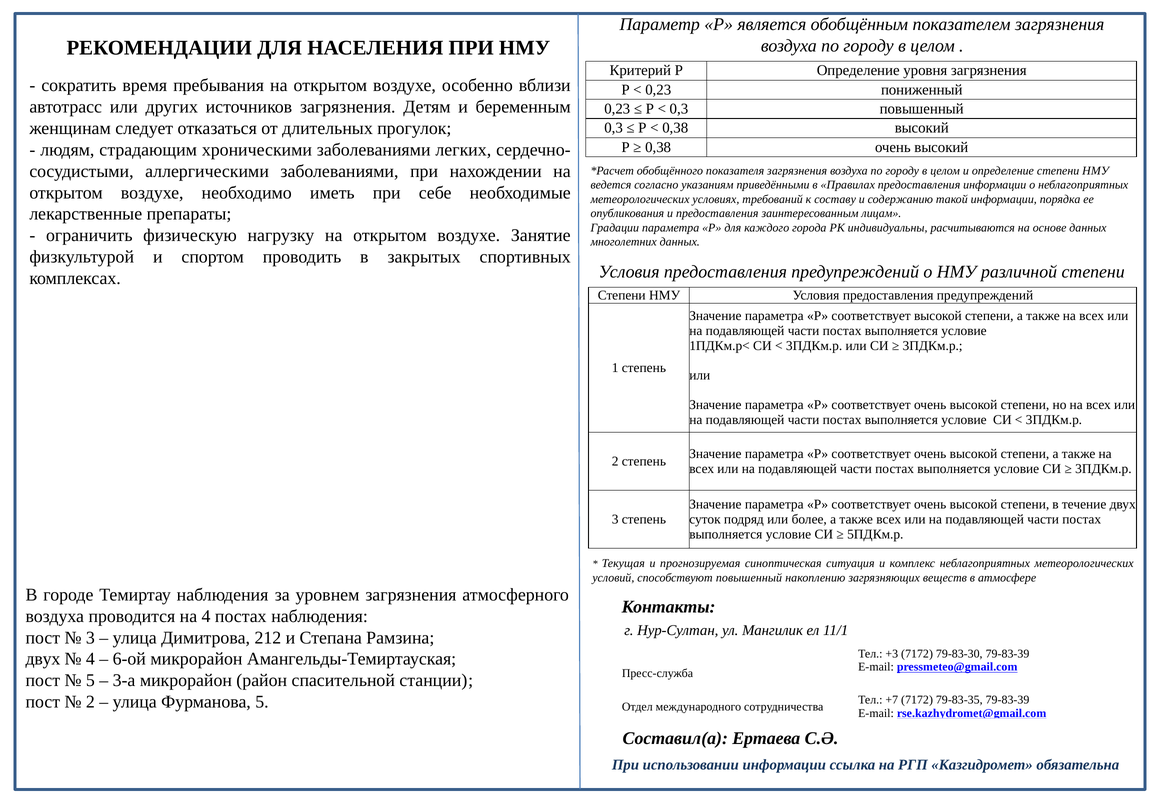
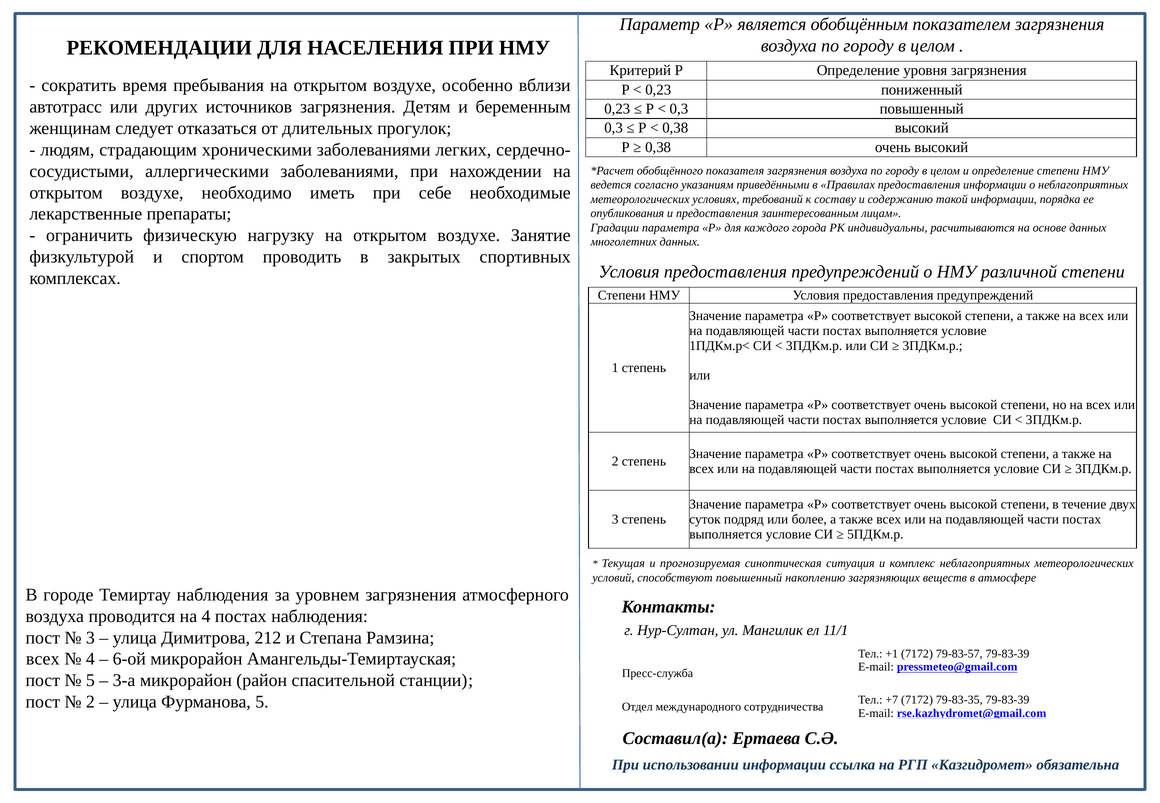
+3: +3 -> +1 (892, 654)
79-83-30: 79-83-30 -> 79-83-57 (959, 654)
двух: двух -> всех (43, 659)
